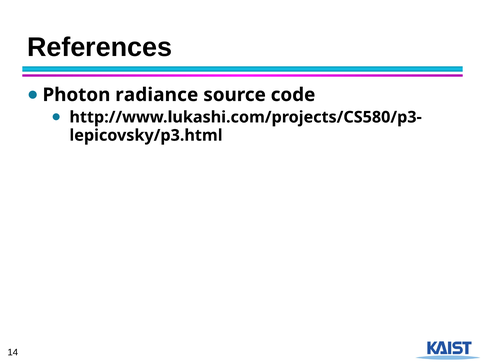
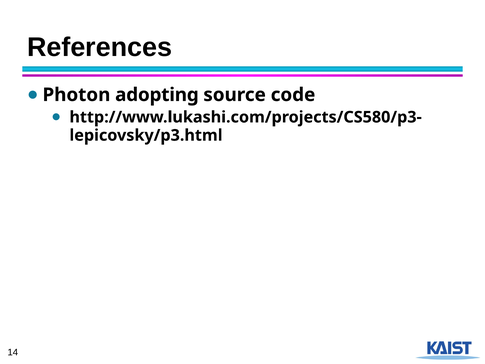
radiance: radiance -> adopting (157, 95)
